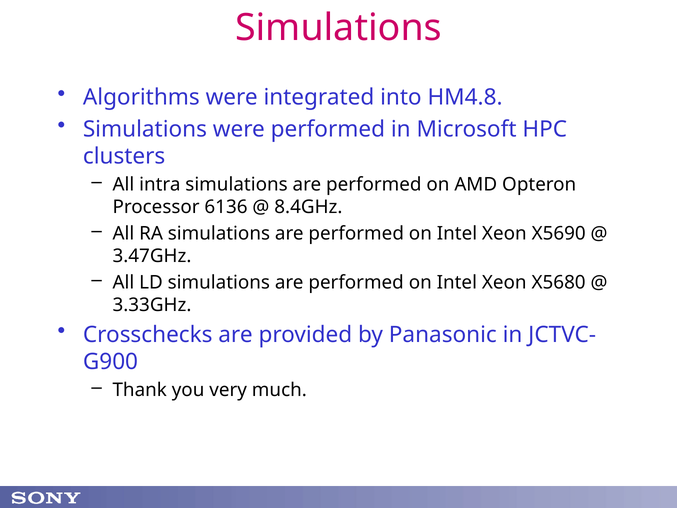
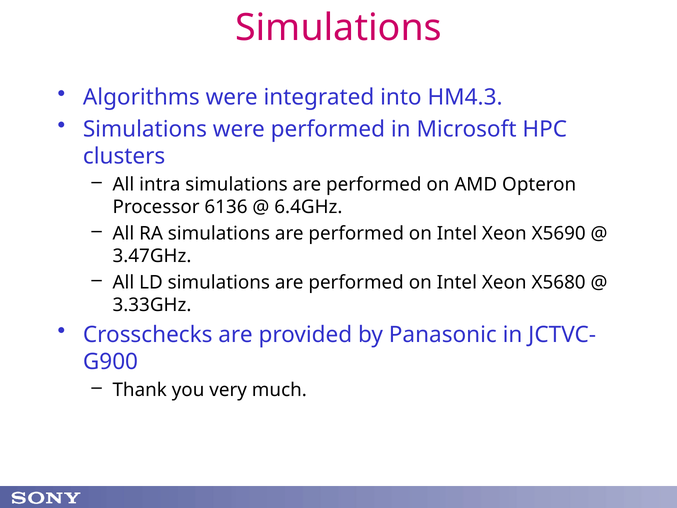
HM4.8: HM4.8 -> HM4.3 (465, 97)
8.4GHz: 8.4GHz -> 6.4GHz (308, 207)
